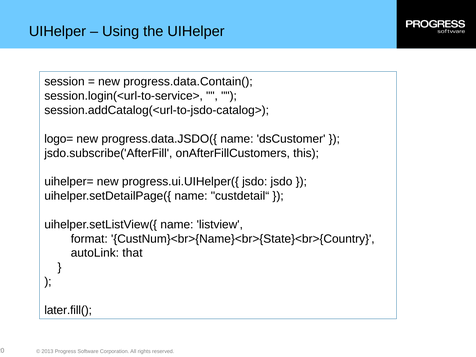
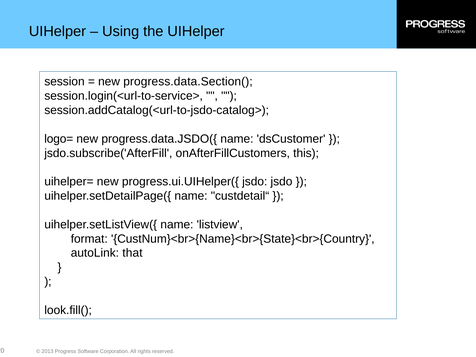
progress.data.Contain(: progress.data.Contain( -> progress.data.Section( (188, 82)
later.fill(: later.fill( -> look.fill( (68, 310)
